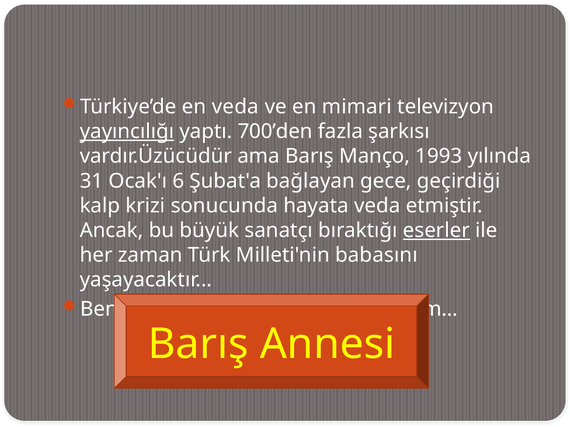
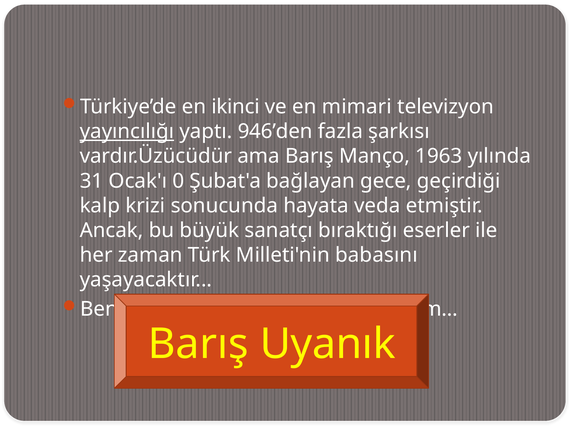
en veda: veda -> ikinci (236, 107)
700’den: 700’den -> 946’den (275, 132)
1993: 1993 -> 1963 (439, 156)
6: 6 -> 0 (178, 181)
eserler underline: present -> none (436, 231)
Annesi: Annesi -> Uyanık (328, 345)
